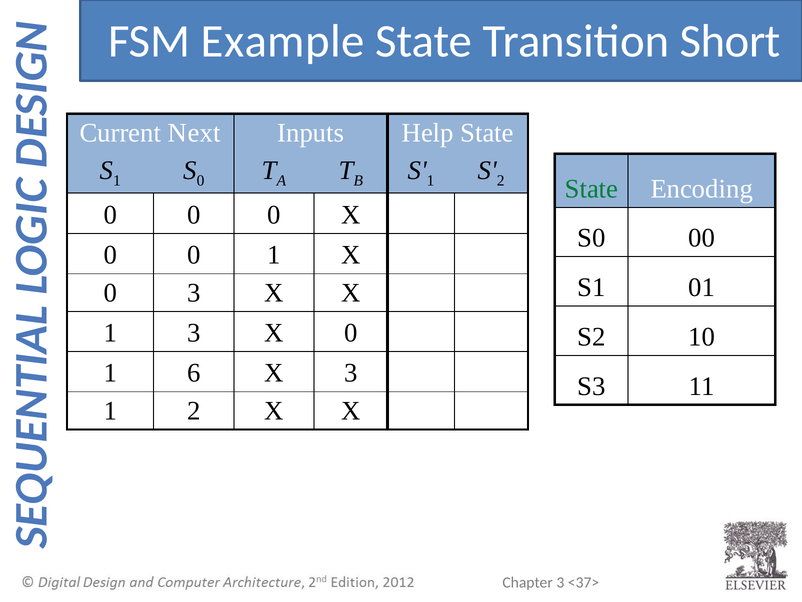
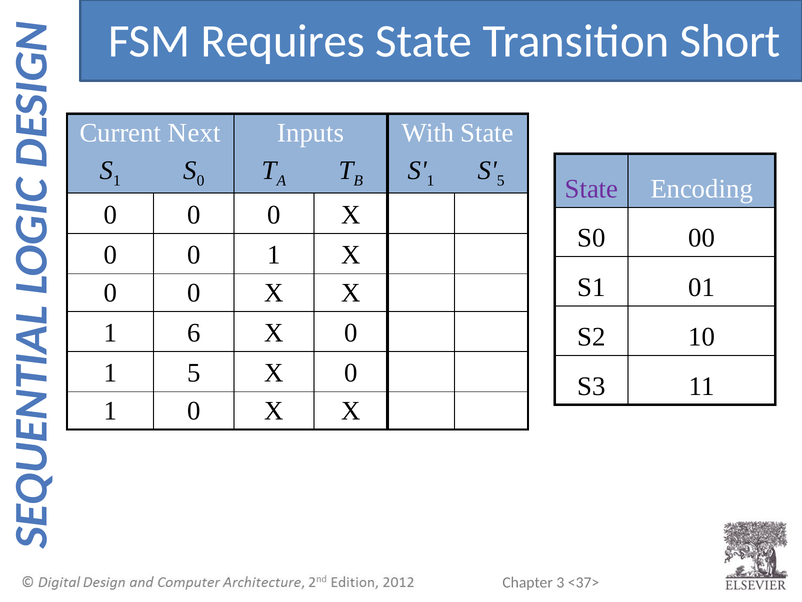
Example: Example -> Requires (283, 41)
Help: Help -> With (428, 133)
2: 2 -> 5 (501, 181)
State colour: green -> purple (591, 189)
3: 3 -> 0 (194, 293)
1 3: 3 -> 6 (194, 333)
1 6: 6 -> 5 (194, 373)
3: 3 -> 0 (351, 373)
1 2: 2 -> 0 (194, 410)
